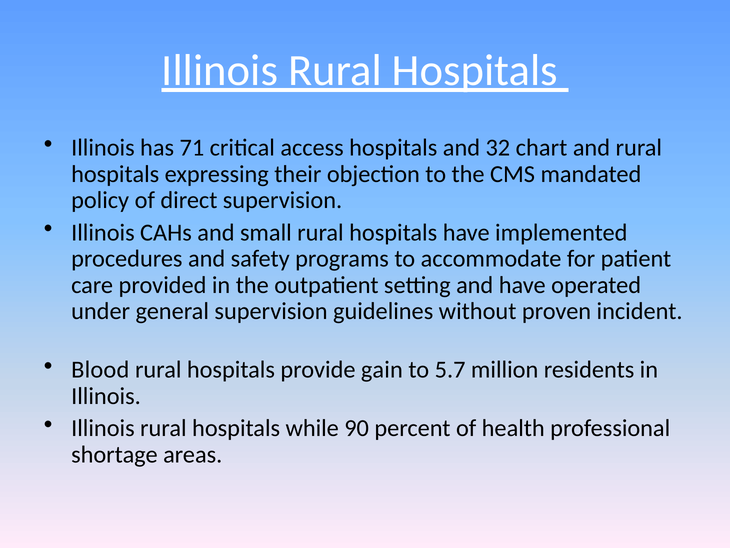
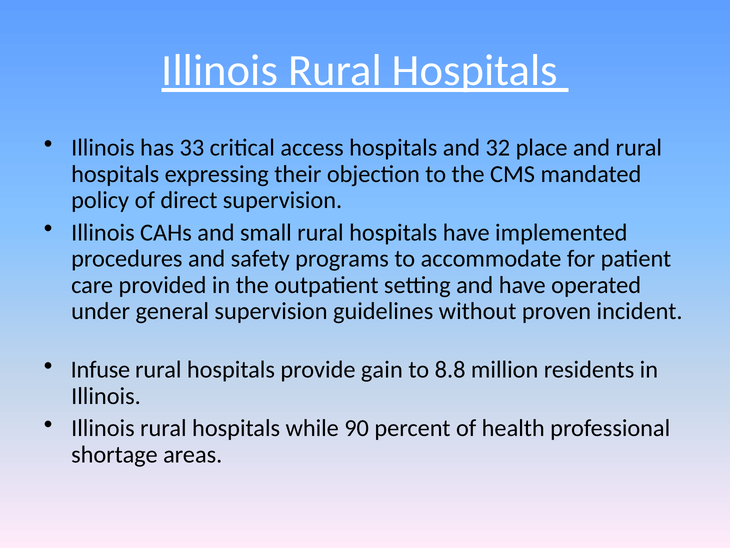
71: 71 -> 33 (192, 148)
chart: chart -> place (542, 148)
Blood: Blood -> Infuse (100, 370)
5.7: 5.7 -> 8.8 (450, 370)
